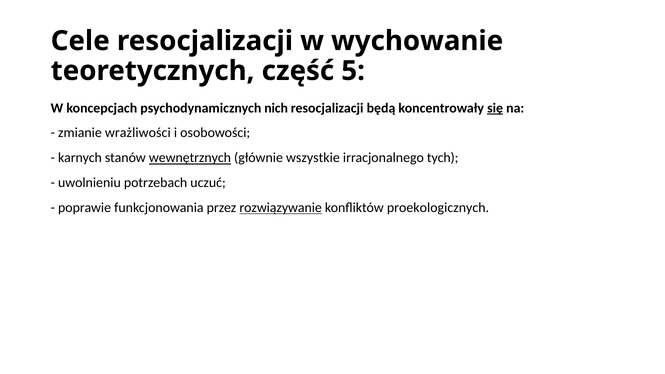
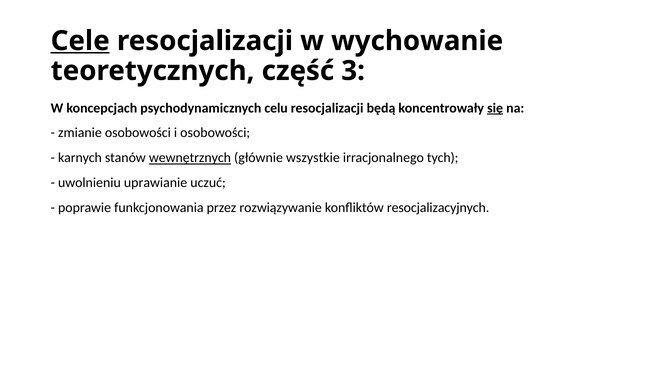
Cele underline: none -> present (80, 41)
5: 5 -> 3 (353, 71)
nich: nich -> celu (276, 108)
zmianie wrażliwości: wrażliwości -> osobowości (138, 133)
potrzebach: potrzebach -> uprawianie (156, 183)
rozwiązywanie underline: present -> none (281, 208)
proekologicznych: proekologicznych -> resocjalizacyjnych (438, 208)
